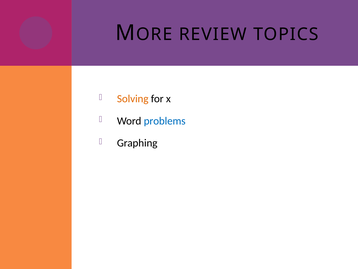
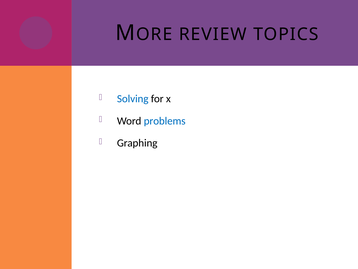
Solving colour: orange -> blue (133, 99)
